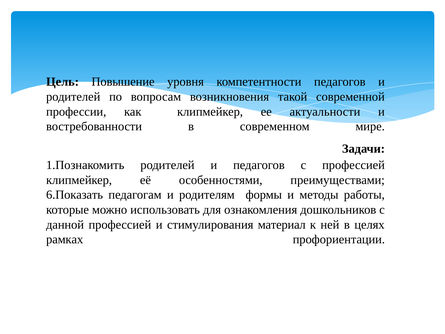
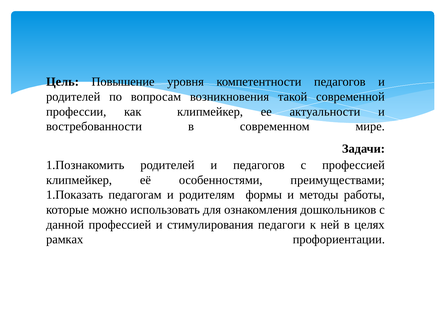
6.Показать: 6.Показать -> 1.Показать (75, 195)
материал: материал -> педагоги (282, 224)
